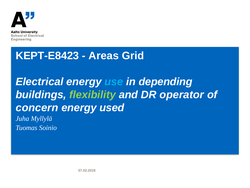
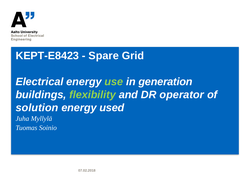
Areas: Areas -> Spare (104, 56)
use colour: light blue -> light green (114, 82)
depending: depending -> generation (166, 82)
concern: concern -> solution (37, 107)
